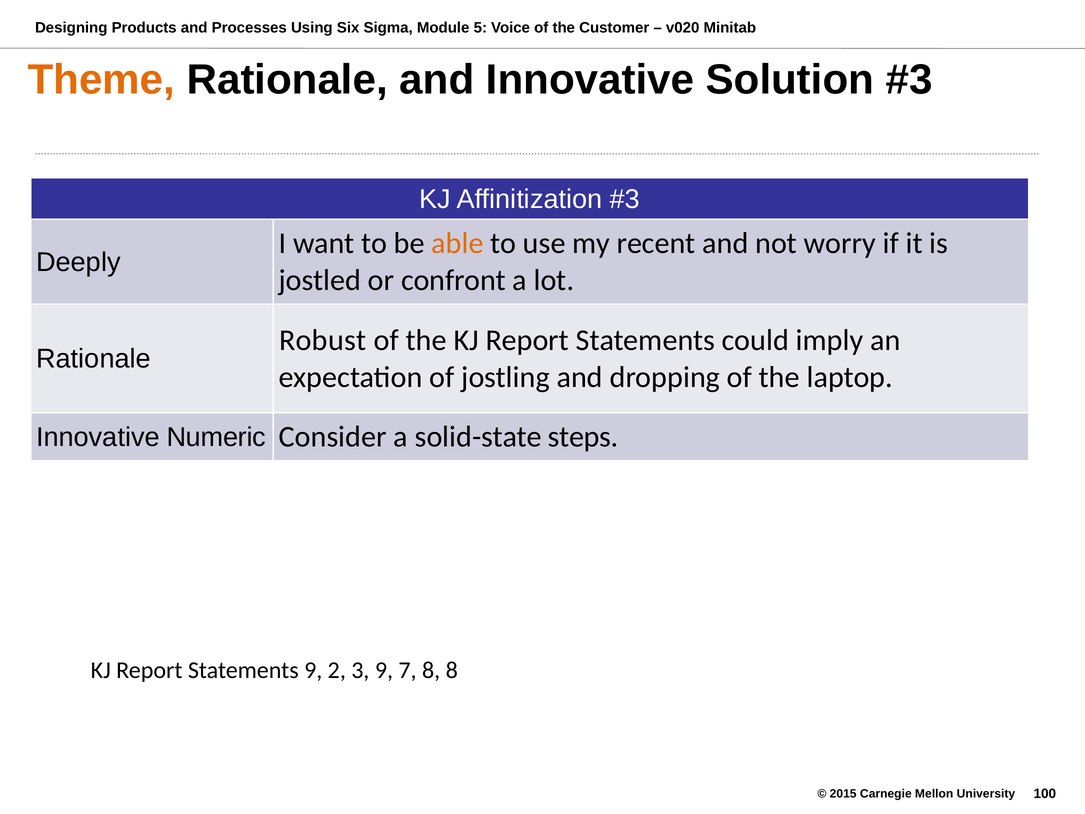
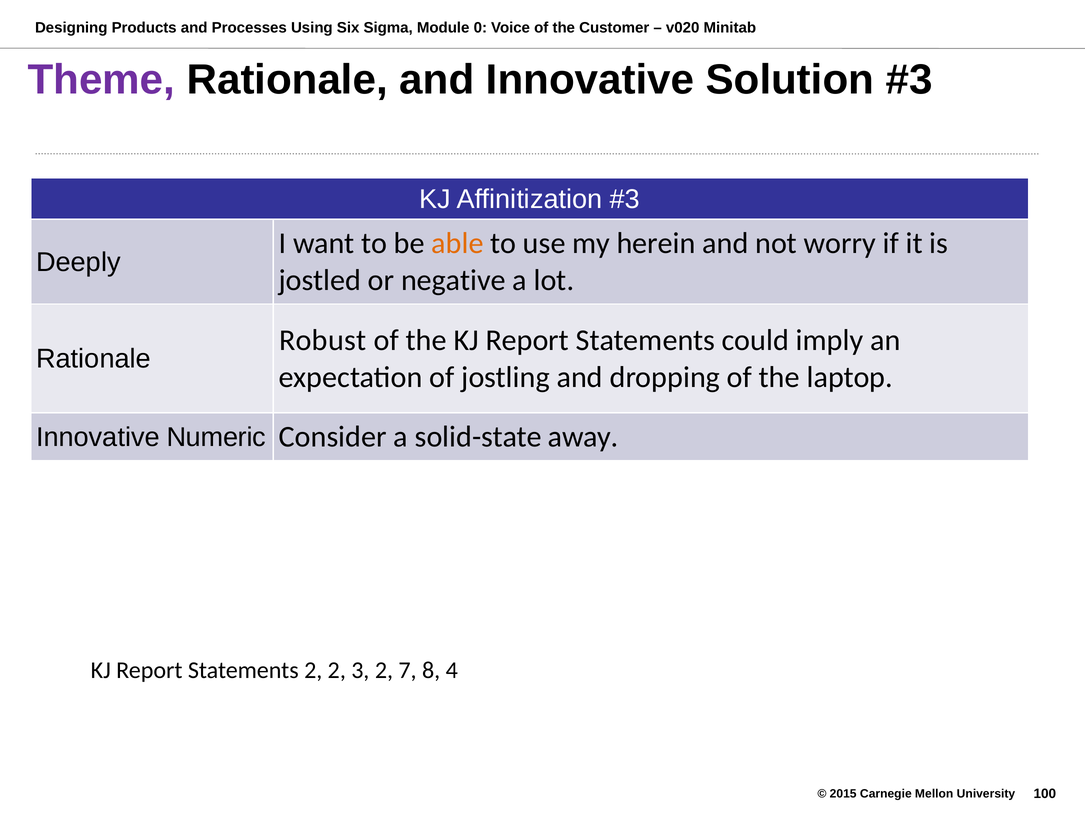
5: 5 -> 0 (480, 28)
Theme colour: orange -> purple (101, 80)
recent: recent -> herein (656, 243)
confront: confront -> negative (453, 280)
steps: steps -> away (583, 437)
Statements 9: 9 -> 2 (313, 670)
3 9: 9 -> 2 (384, 670)
8 8: 8 -> 4 (452, 670)
